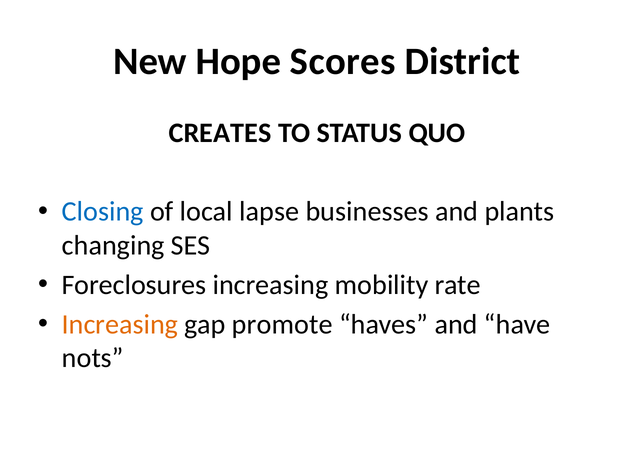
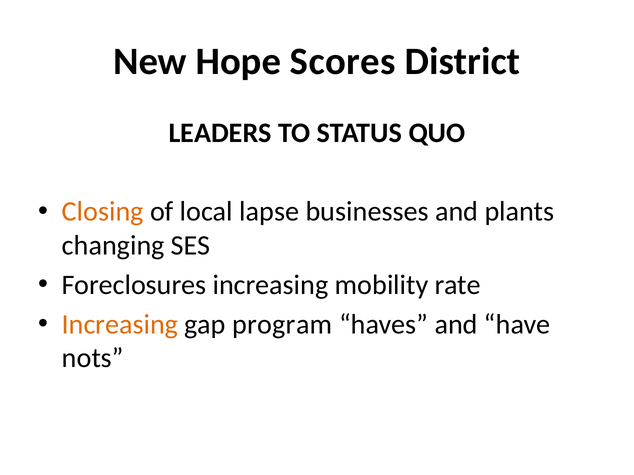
CREATES: CREATES -> LEADERS (220, 133)
Closing colour: blue -> orange (103, 212)
promote: promote -> program (282, 325)
